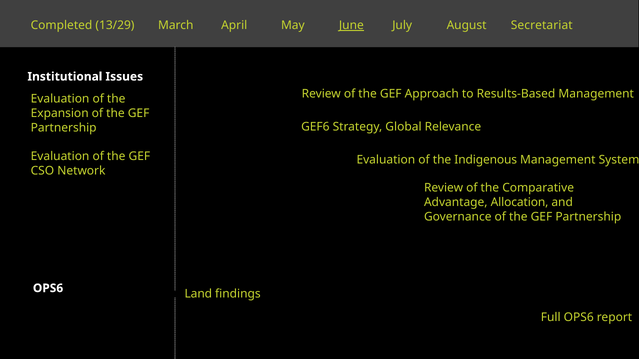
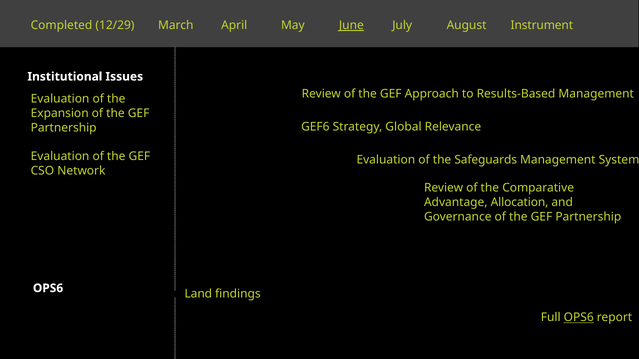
13/29: 13/29 -> 12/29 (115, 25)
Secretariat: Secretariat -> Instrument (542, 25)
Indigenous: Indigenous -> Safeguards (486, 160)
OPS6 underline: none -> present (579, 318)
